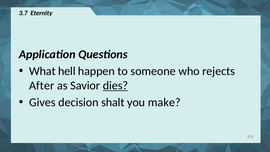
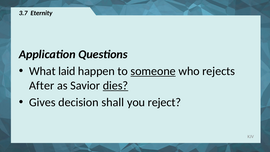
hell: hell -> laid (67, 71)
someone underline: none -> present (153, 71)
shalt: shalt -> shall (113, 103)
make: make -> reject (164, 103)
